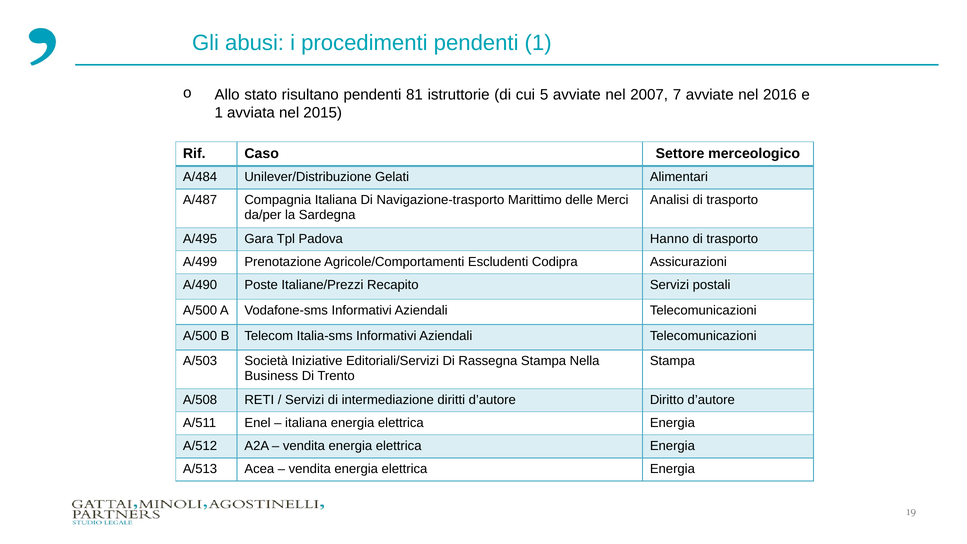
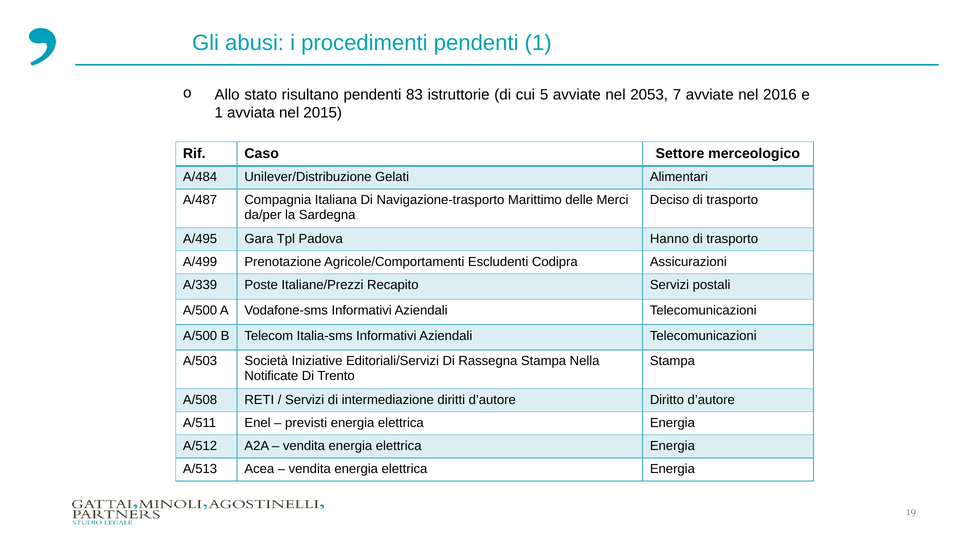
81: 81 -> 83 (414, 95)
2007: 2007 -> 2053 (649, 95)
Analisi: Analisi -> Deciso (670, 200)
A/490: A/490 -> A/339 (200, 285)
Business: Business -> Notificate (271, 376)
italiana: italiana -> previsti (306, 423)
